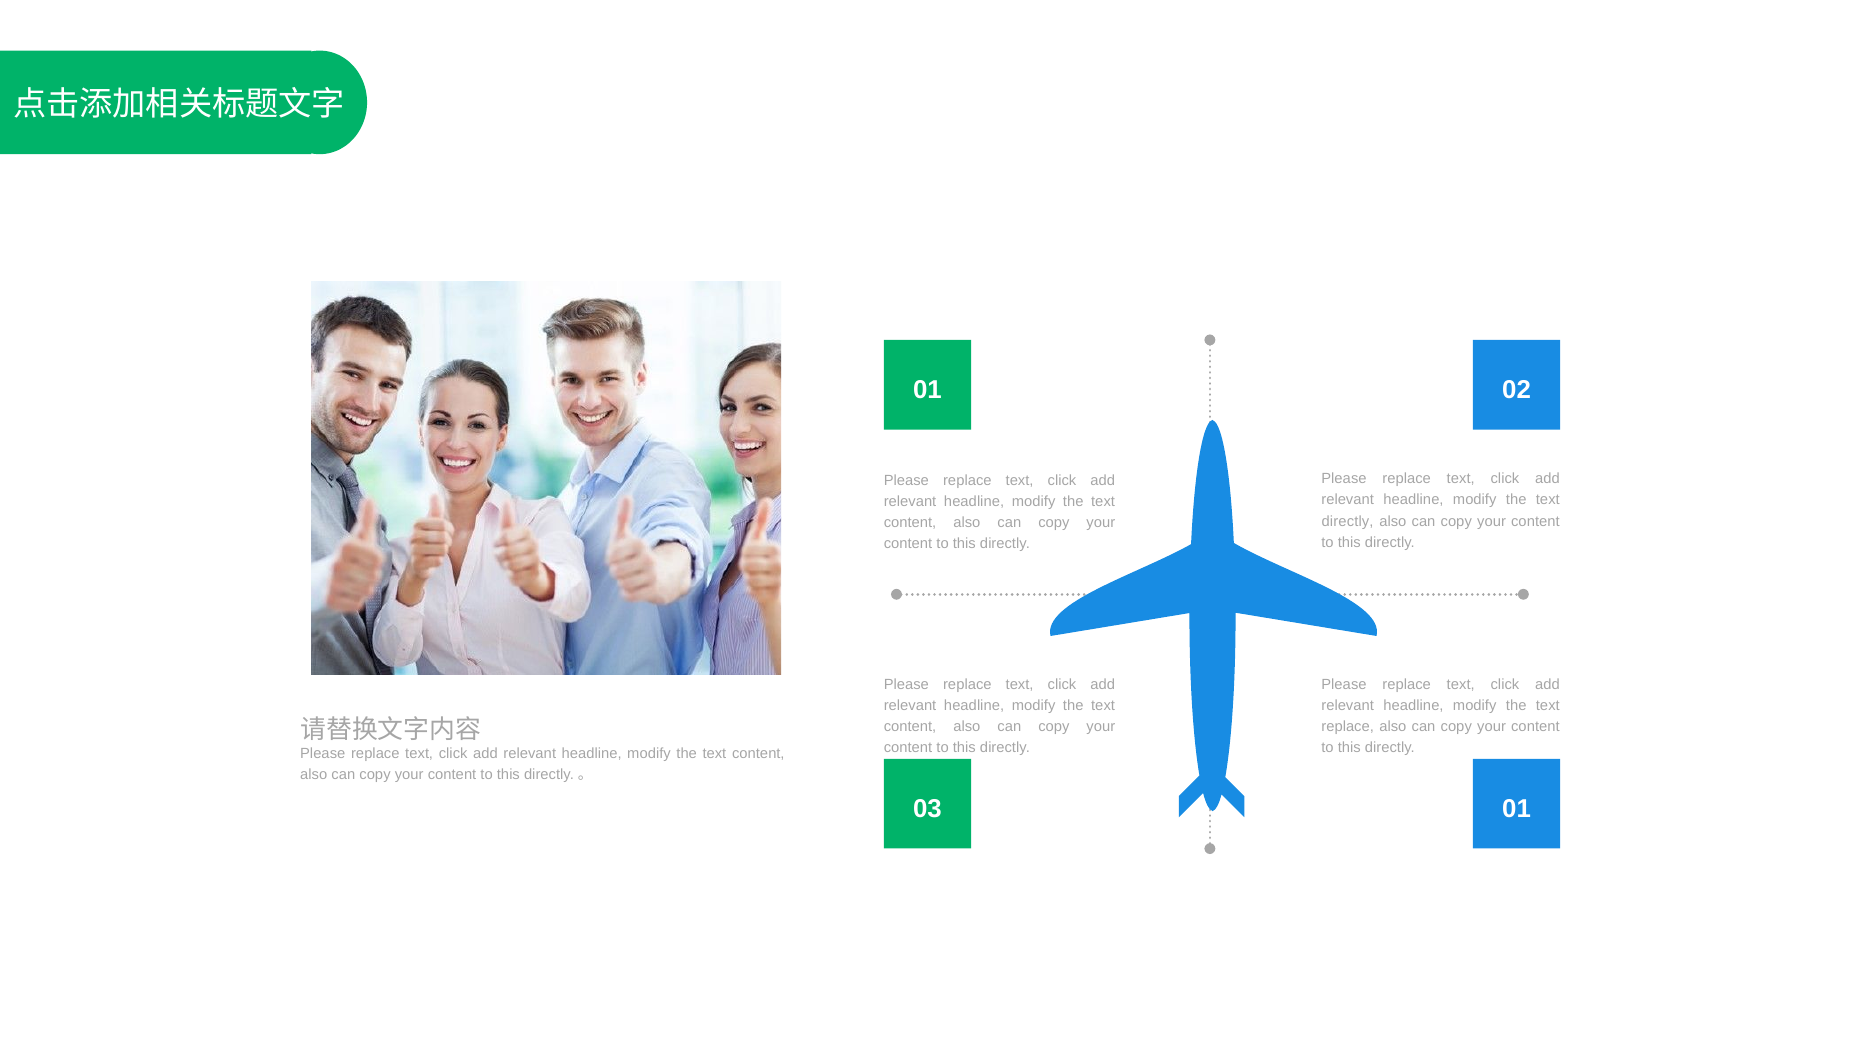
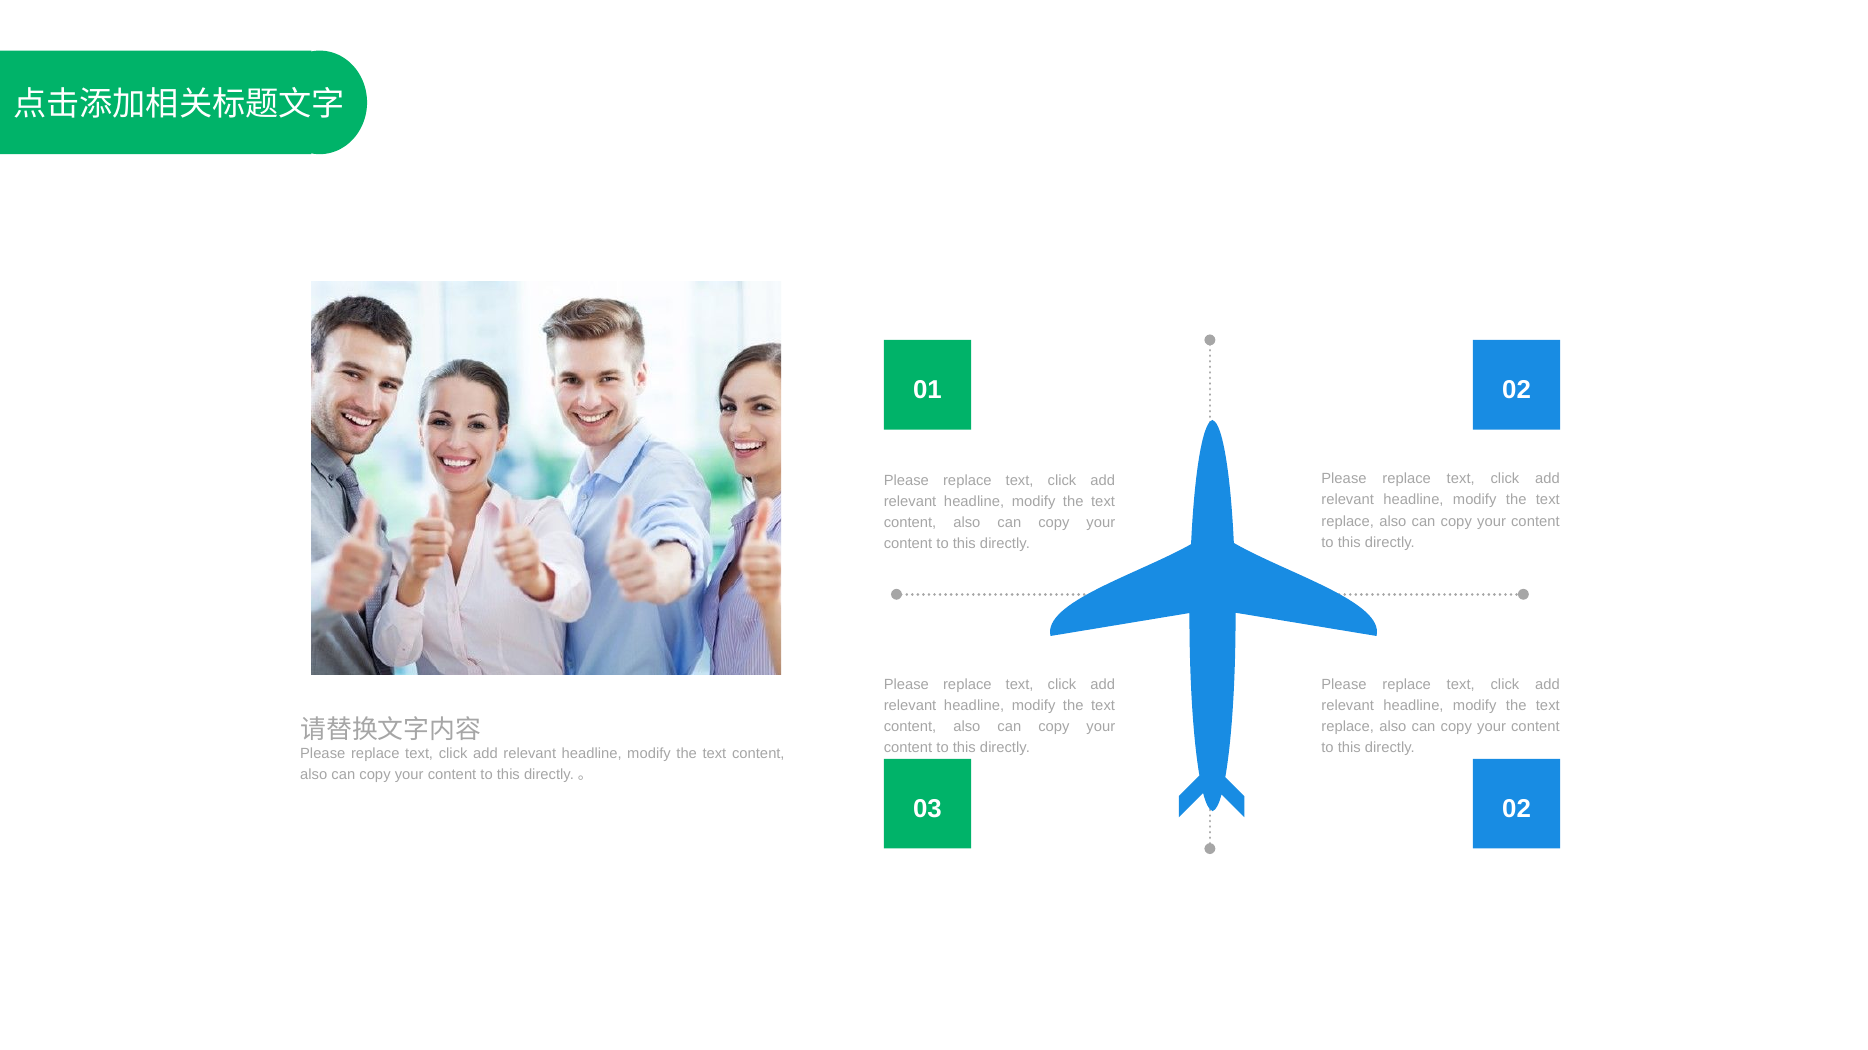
directly: directly -> replace (1348, 522)
03 01: 01 -> 02 (1517, 809)
